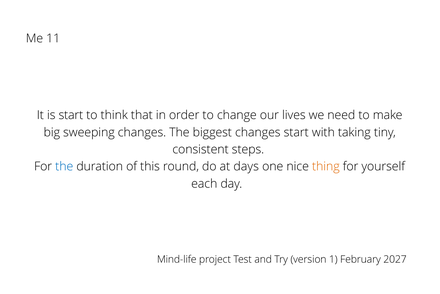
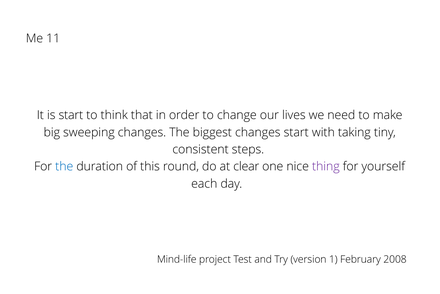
days: days -> clear (246, 166)
thing colour: orange -> purple (326, 166)
2027: 2027 -> 2008 (395, 259)
